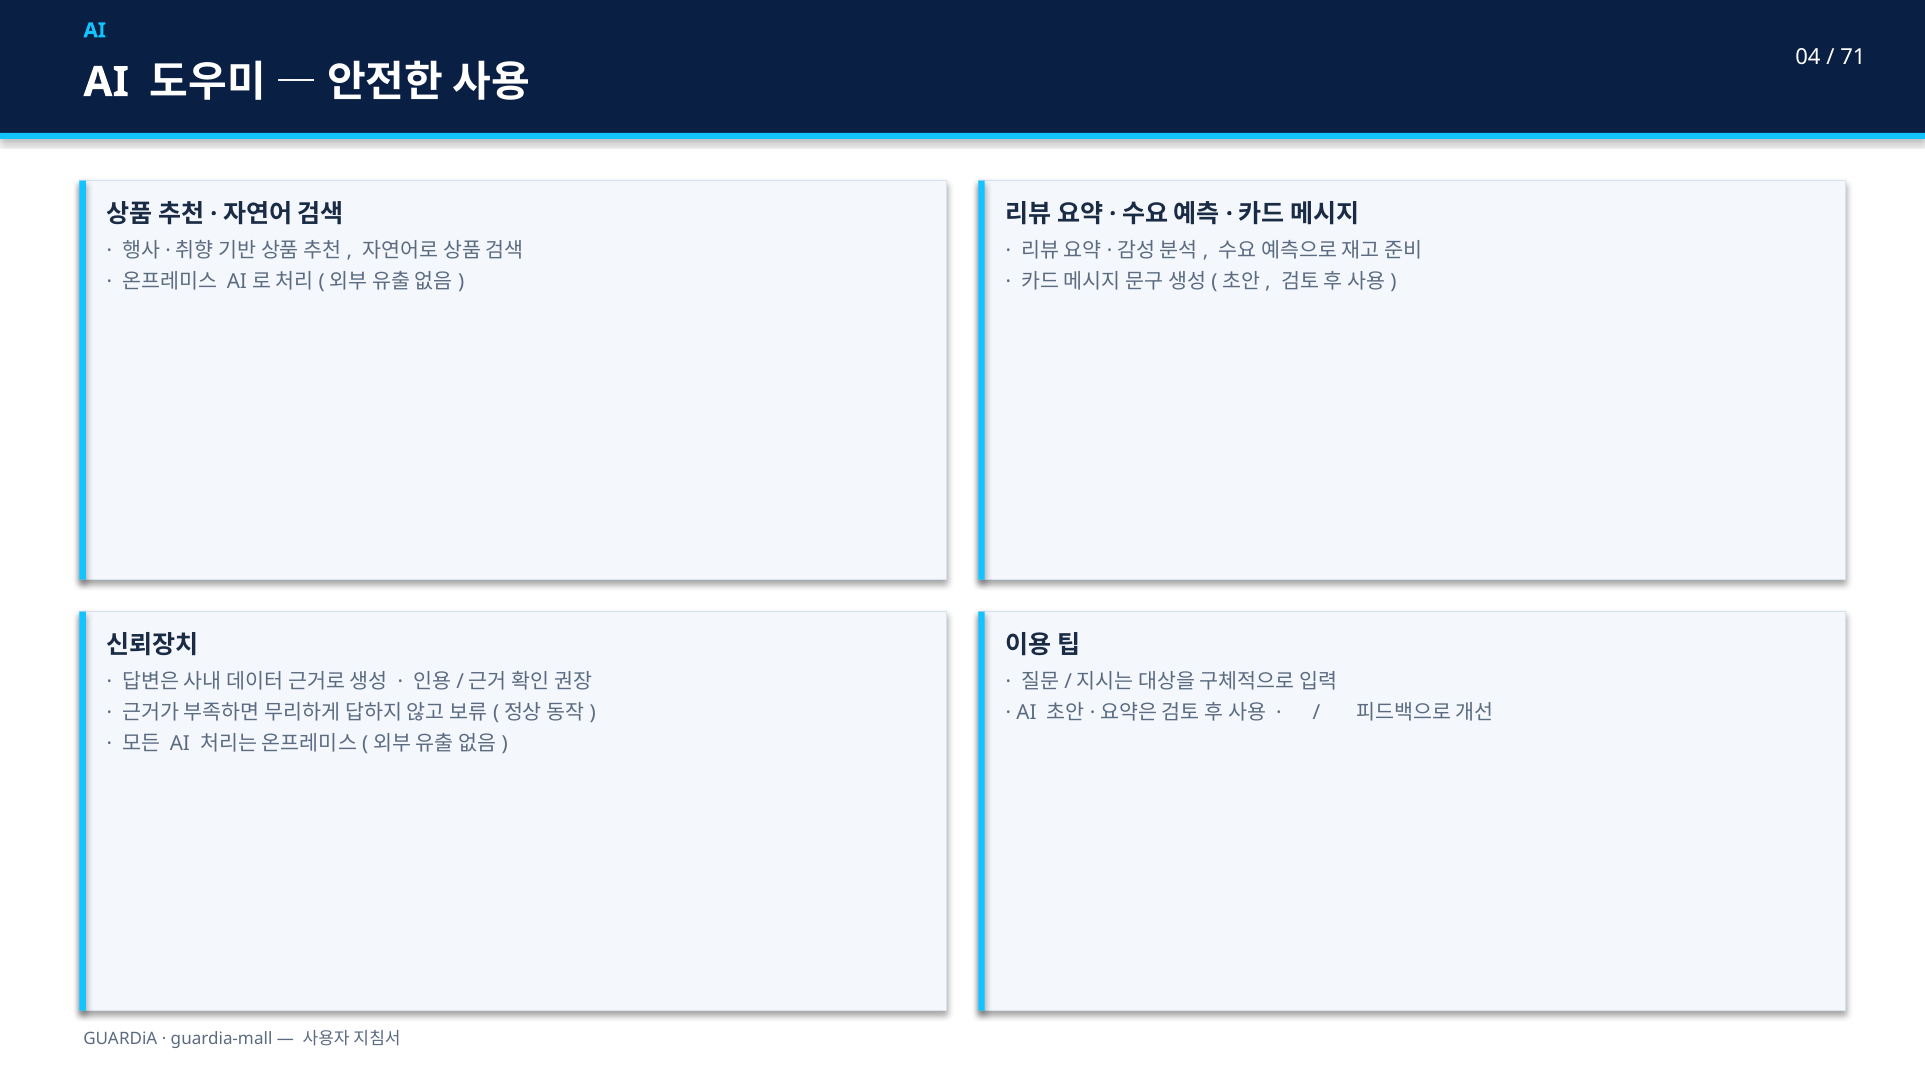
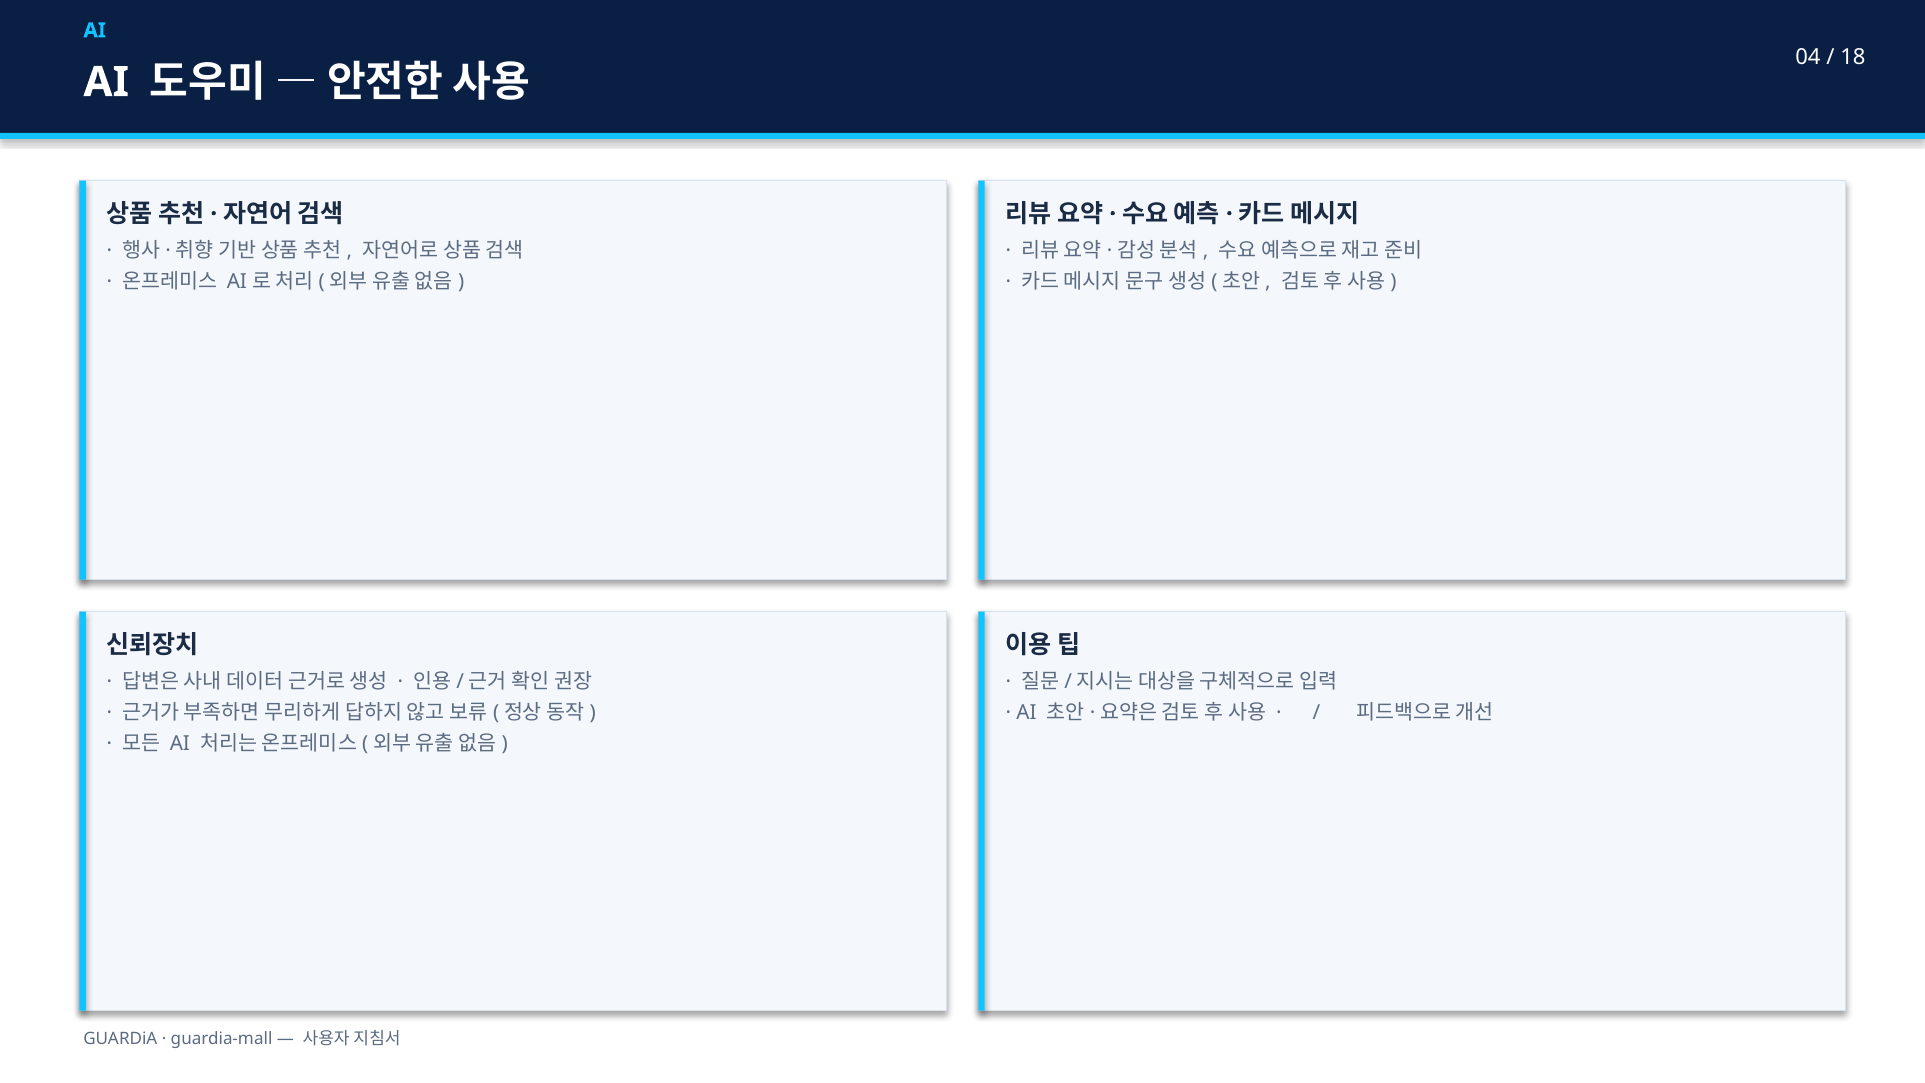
71: 71 -> 18 (1853, 57)
